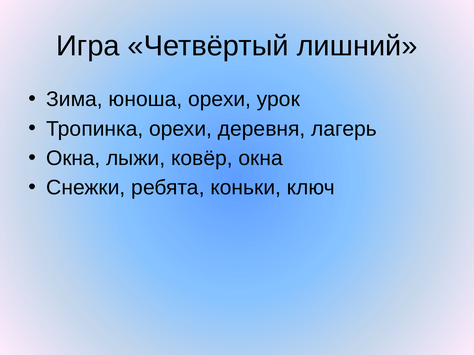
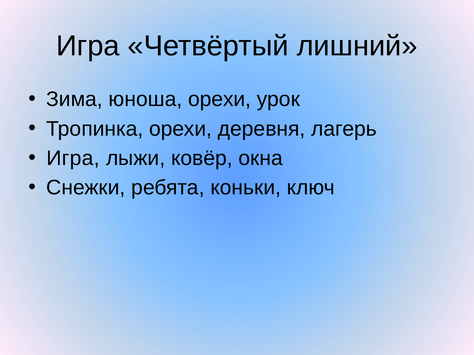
Окна: Окна -> Игра (73, 158)
